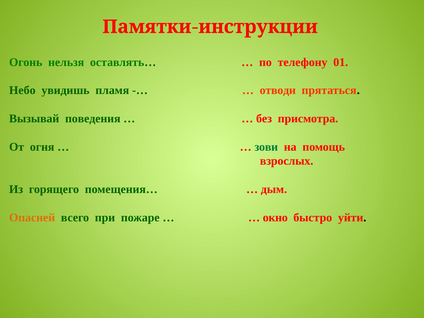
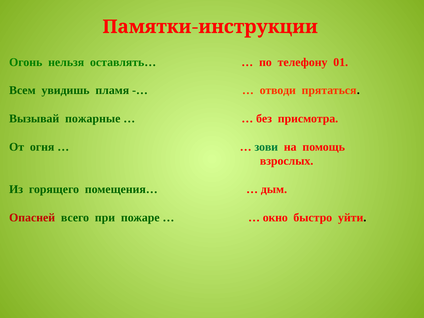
Небо: Небо -> Всем (22, 90)
поведения: поведения -> пожарные (93, 119)
Опасней colour: orange -> red (32, 218)
